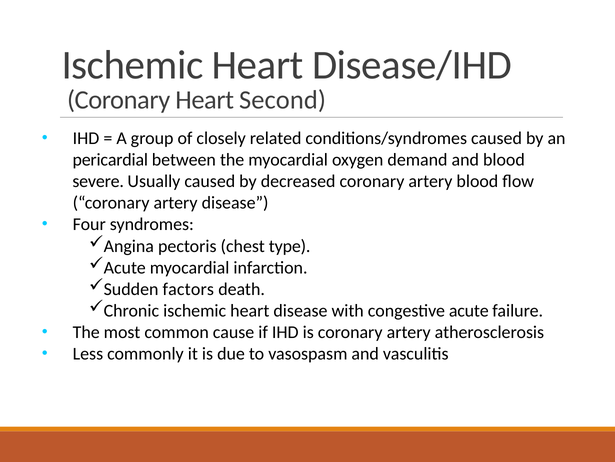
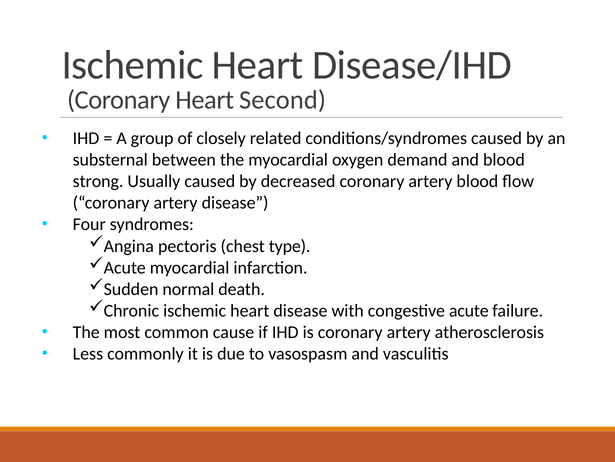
pericardial: pericardial -> substernal (110, 160)
severe: severe -> strong (98, 181)
factors: factors -> normal (188, 289)
